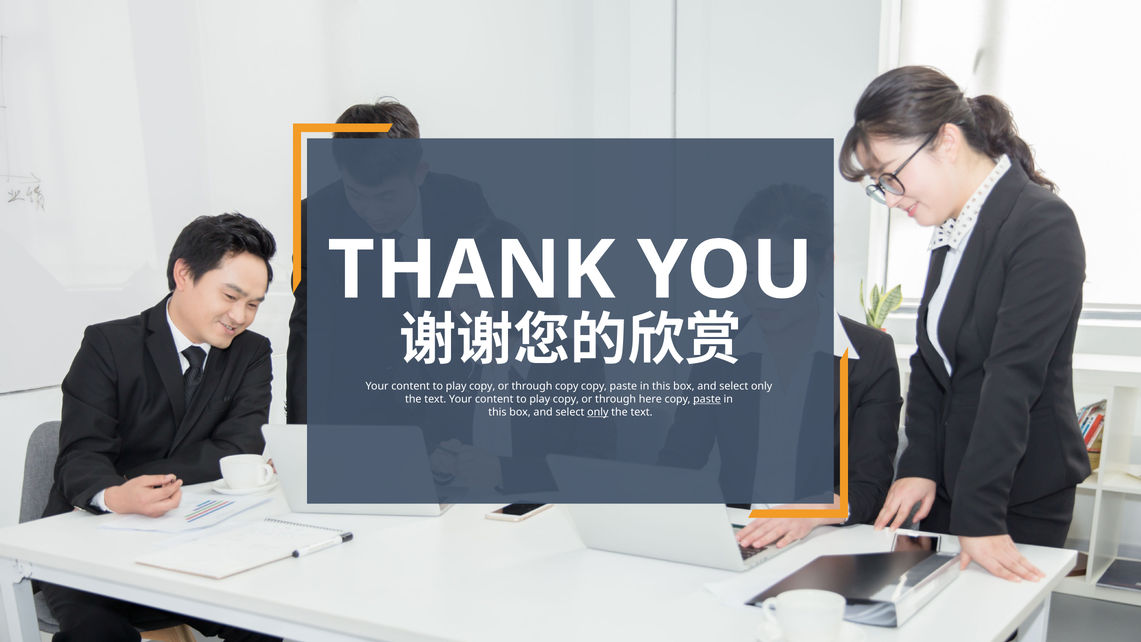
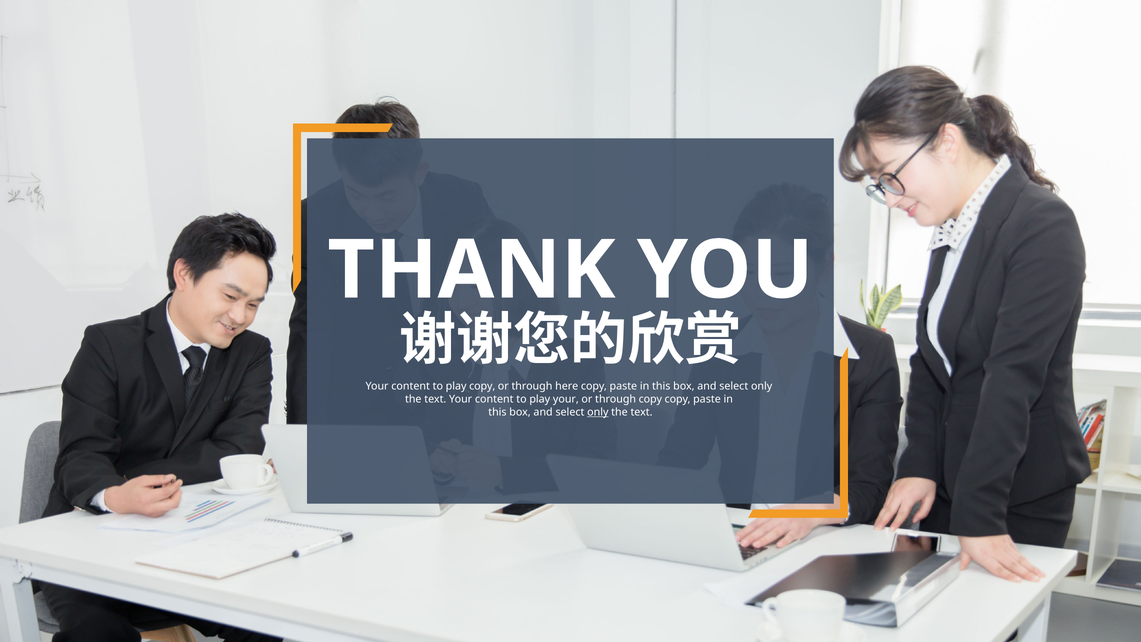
through copy: copy -> here (567, 386)
copy: copy -> your (566, 399)
through here: here -> copy (650, 399)
paste underline: present -> none (707, 399)
